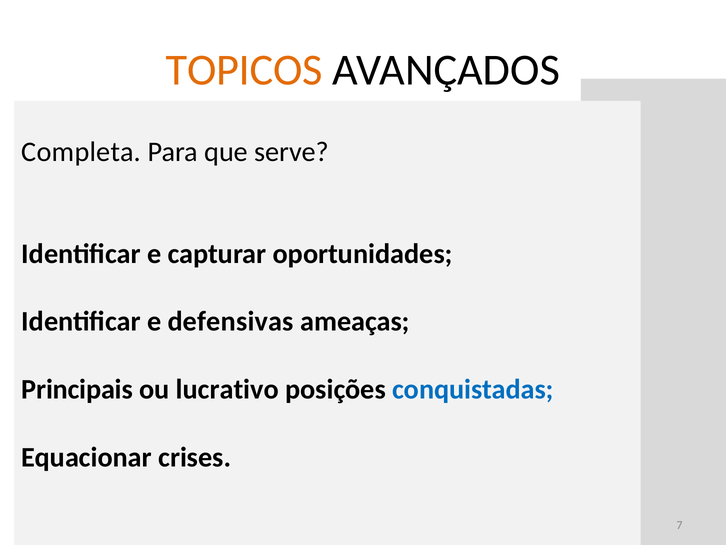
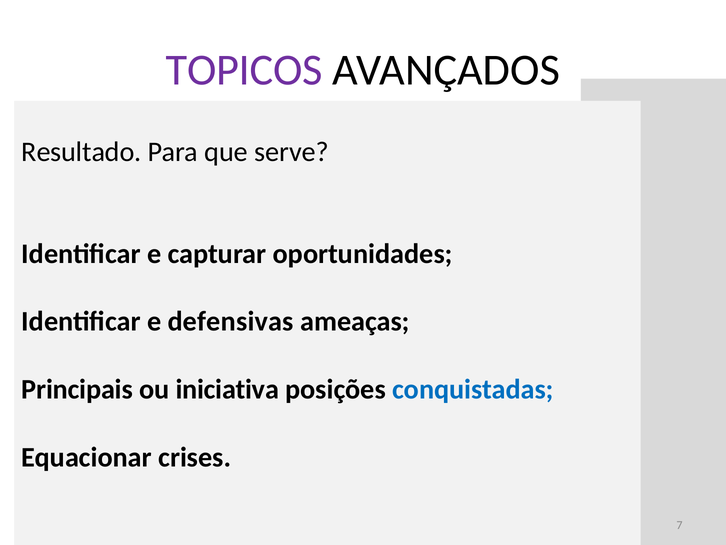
TOPICOS colour: orange -> purple (244, 70)
Completa: Completa -> Resultado (81, 152)
lucrativo: lucrativo -> iniciativa (227, 389)
